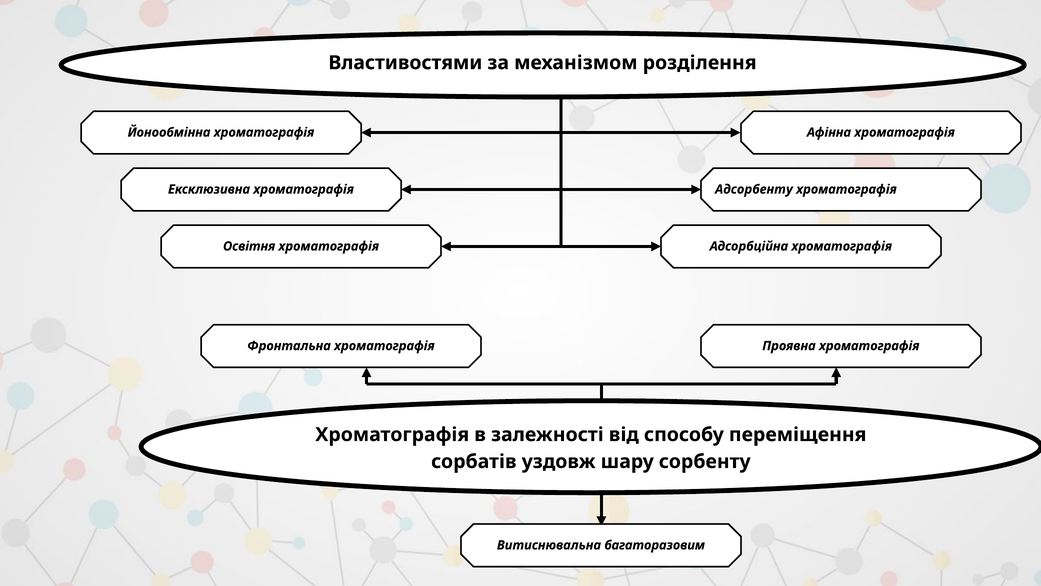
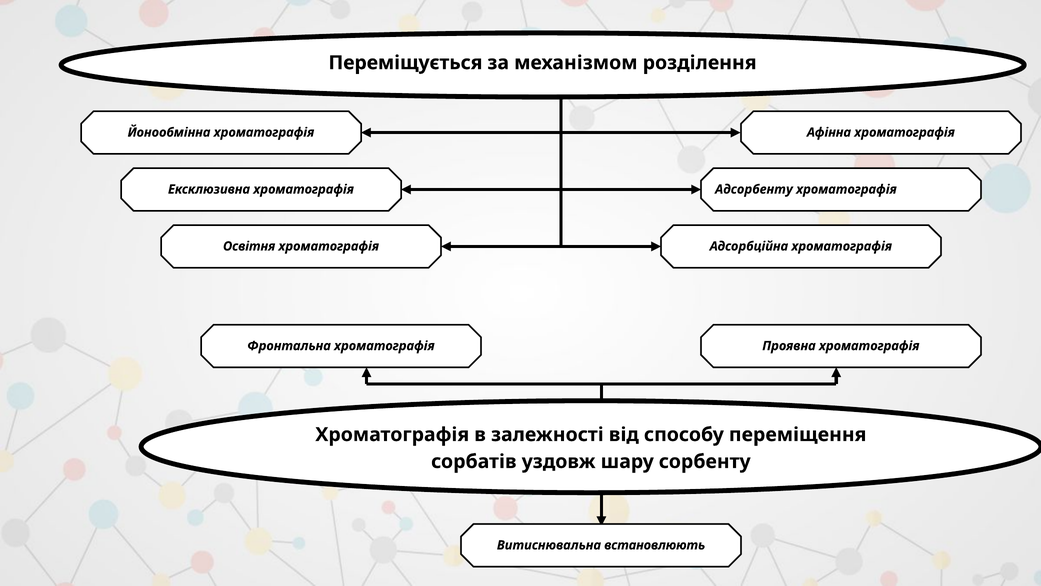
Властивостями: Властивостями -> Переміщується (405, 63)
багаторазовим: багаторазовим -> встановлюють (655, 545)
